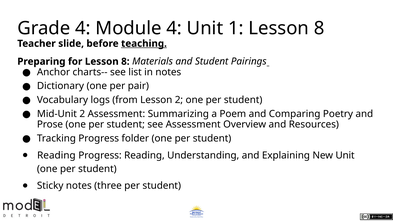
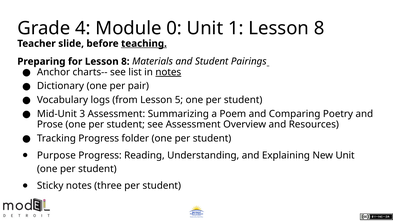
Module 4: 4 -> 0 (174, 28)
notes underline: none -> present (168, 72)
Lesson 2: 2 -> 5 (179, 100)
Mid-Unit 2: 2 -> 3 (82, 114)
Reading: Reading -> Purpose (56, 155)
